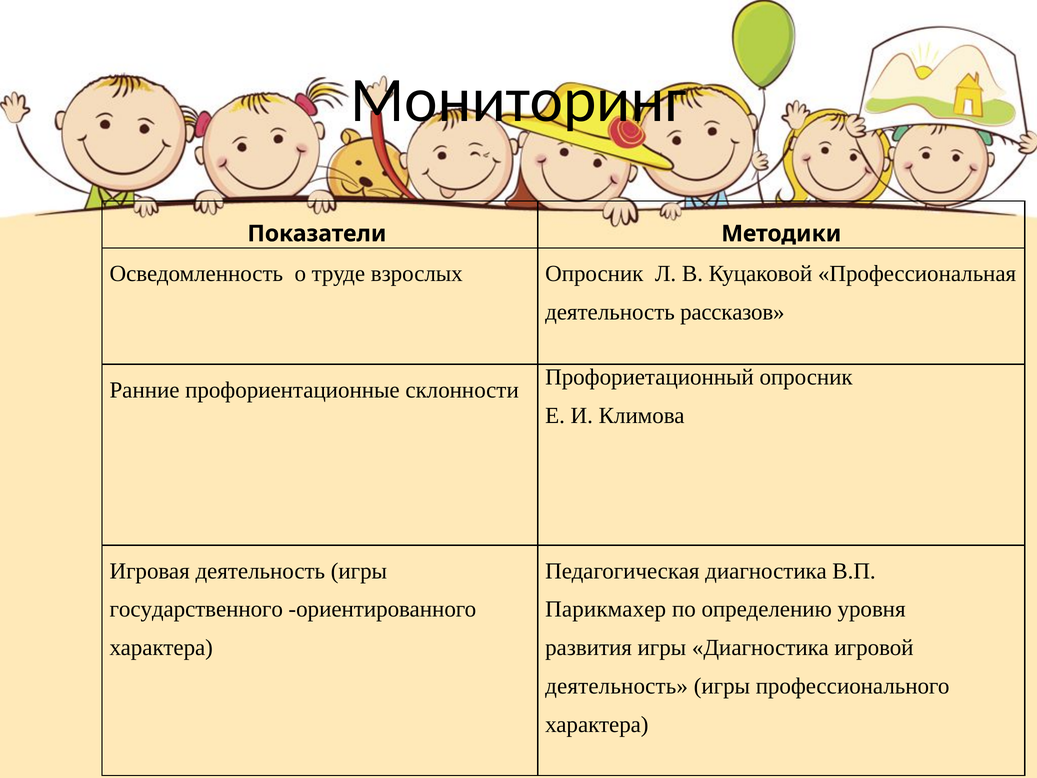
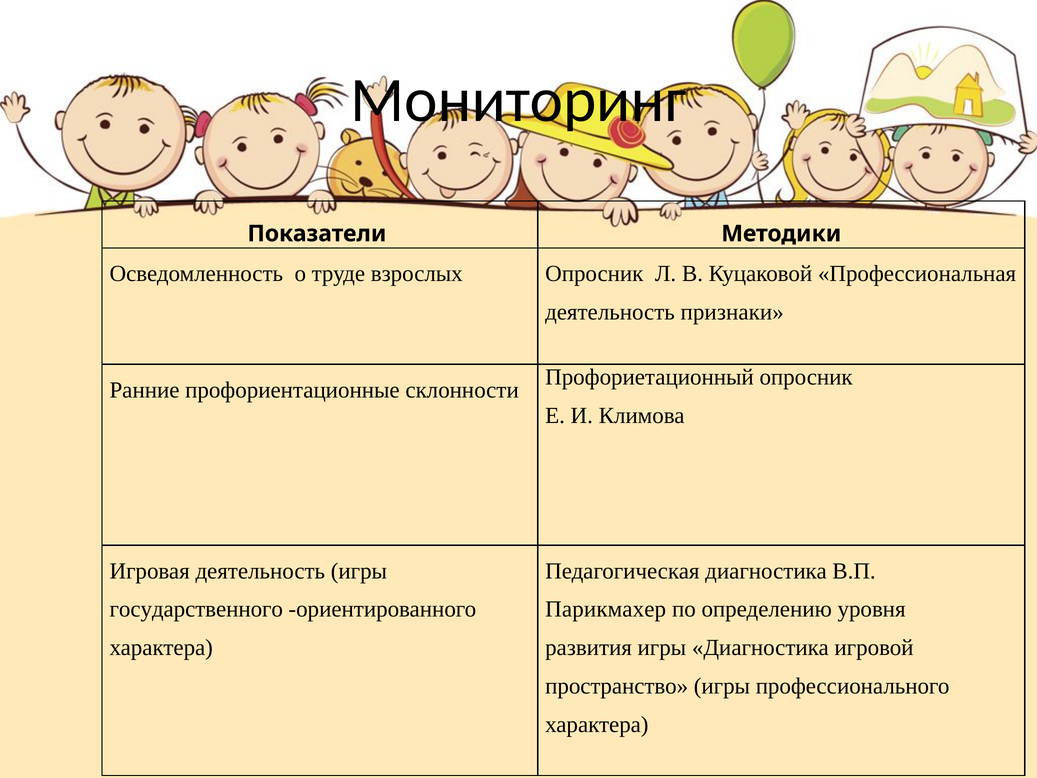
рассказов: рассказов -> признаки (732, 312)
деятельность: деятельность -> пространство (617, 686)
